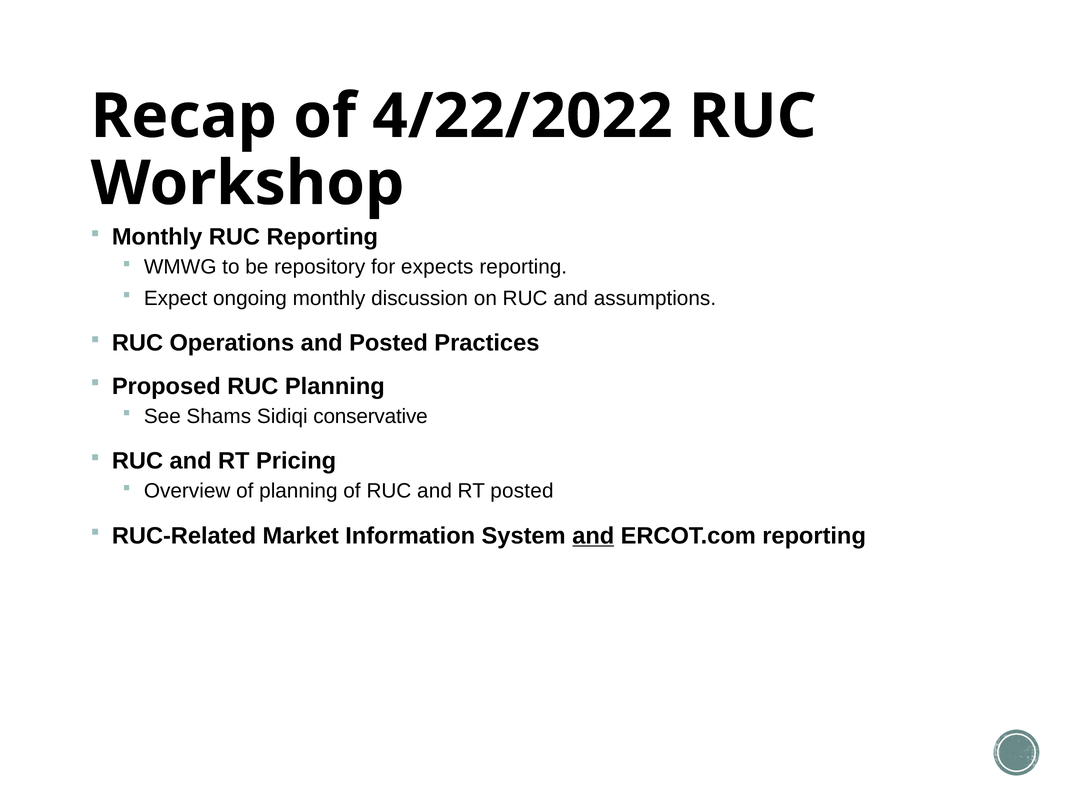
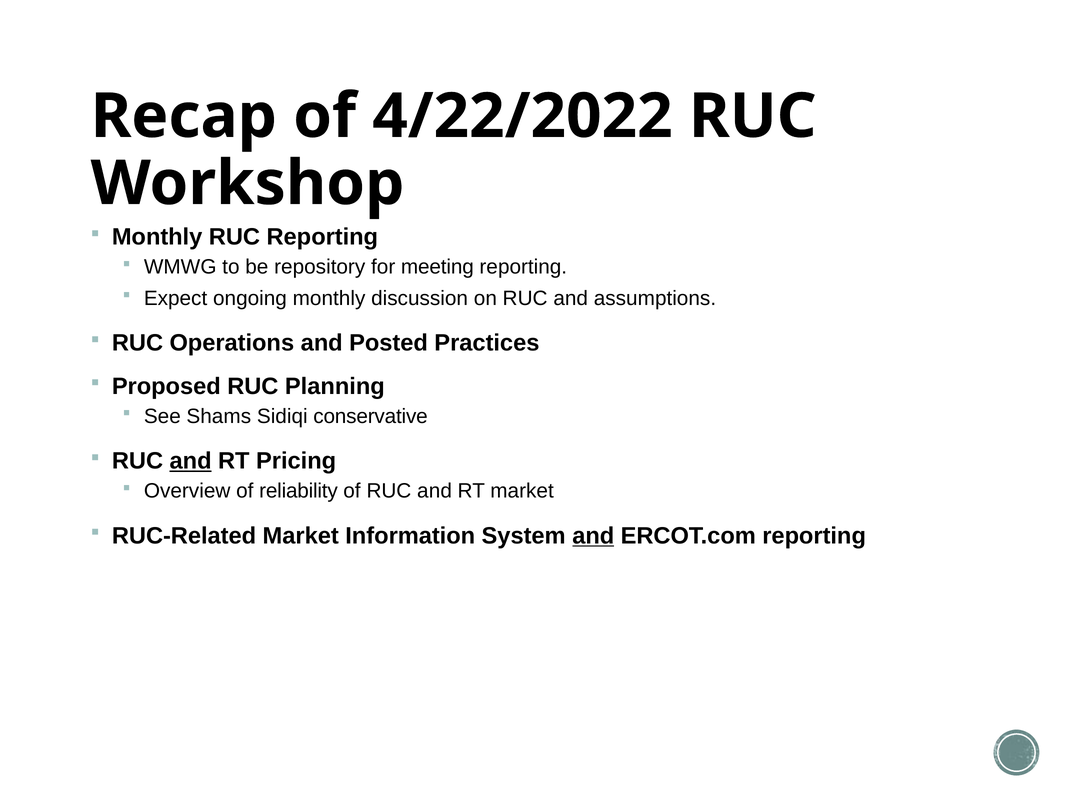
expects: expects -> meeting (437, 267)
and underline: none -> present (191, 461)
of planning: planning -> reliability (298, 491)
RT posted: posted -> market (522, 491)
